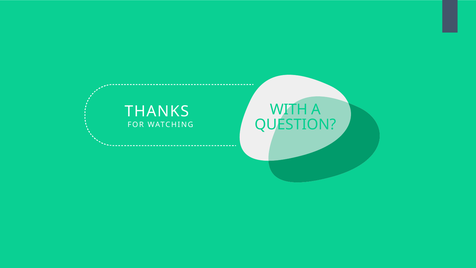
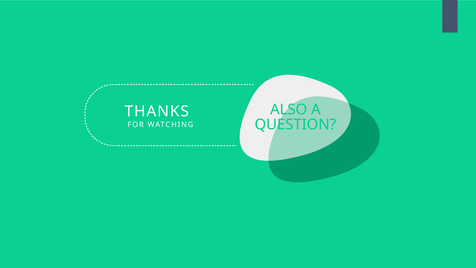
WITH: WITH -> ALSO (289, 110)
